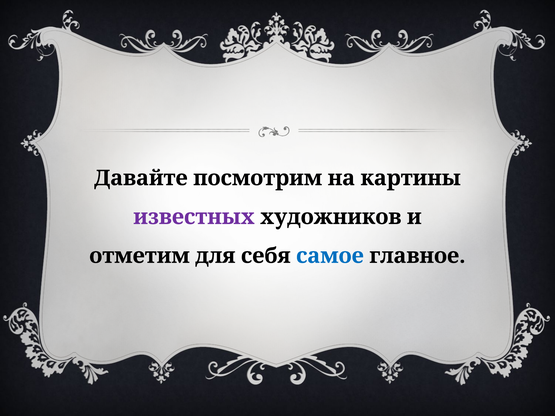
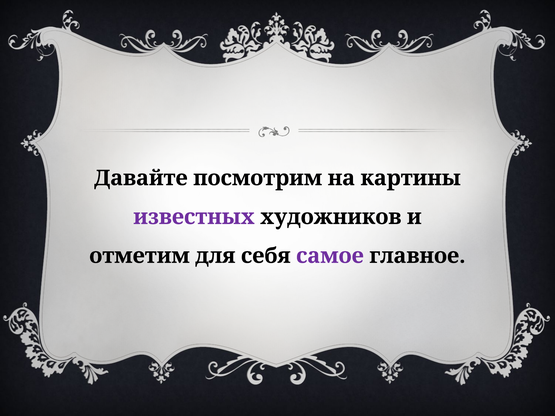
самое colour: blue -> purple (330, 256)
